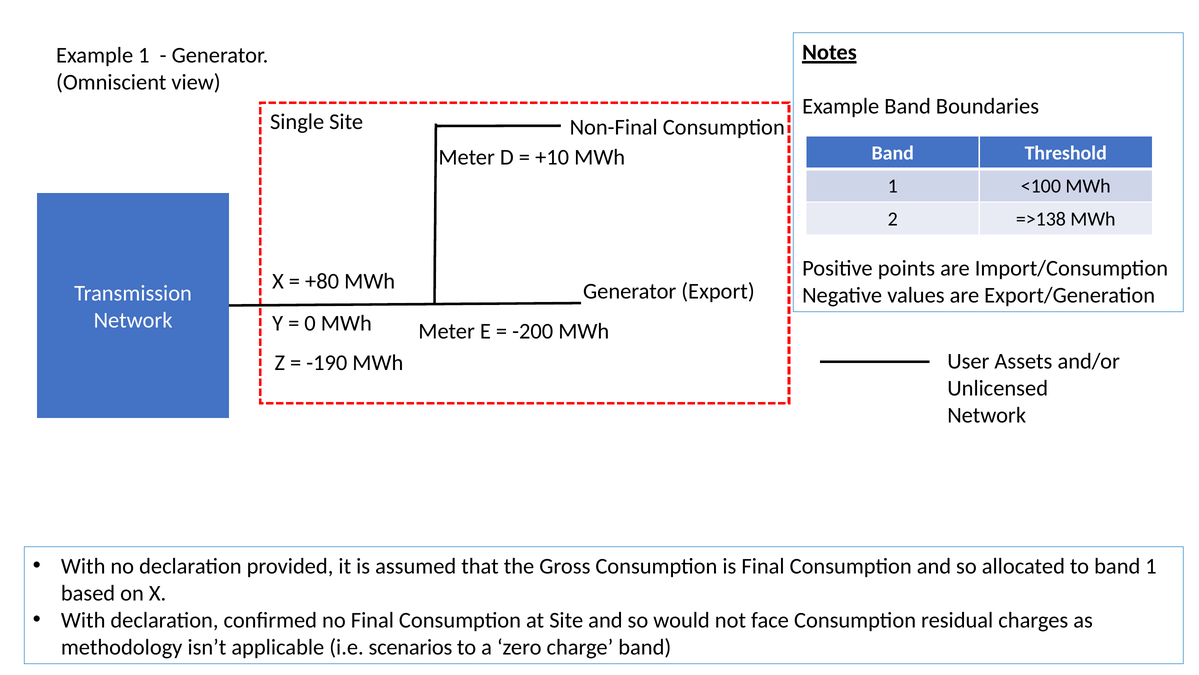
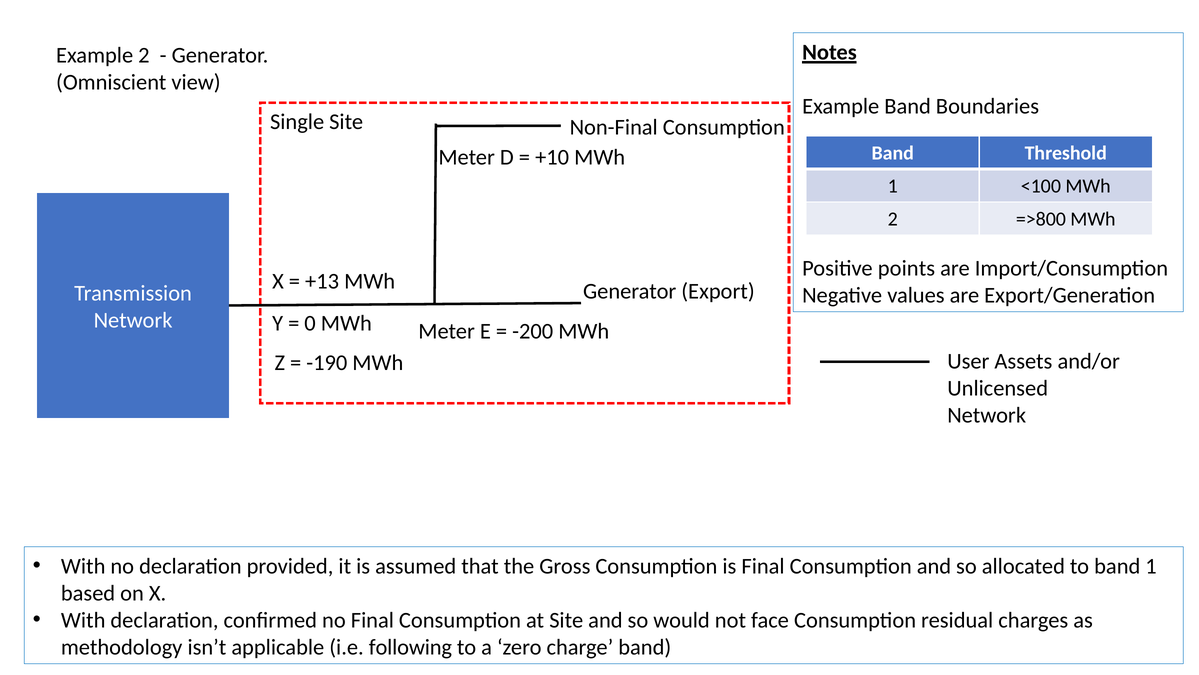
Example 1: 1 -> 2 (144, 55)
=>138: =>138 -> =>800 (1041, 219)
+80: +80 -> +13 (322, 281)
scenarios: scenarios -> following (410, 647)
